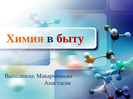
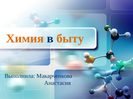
быту colour: red -> orange (70, 39)
